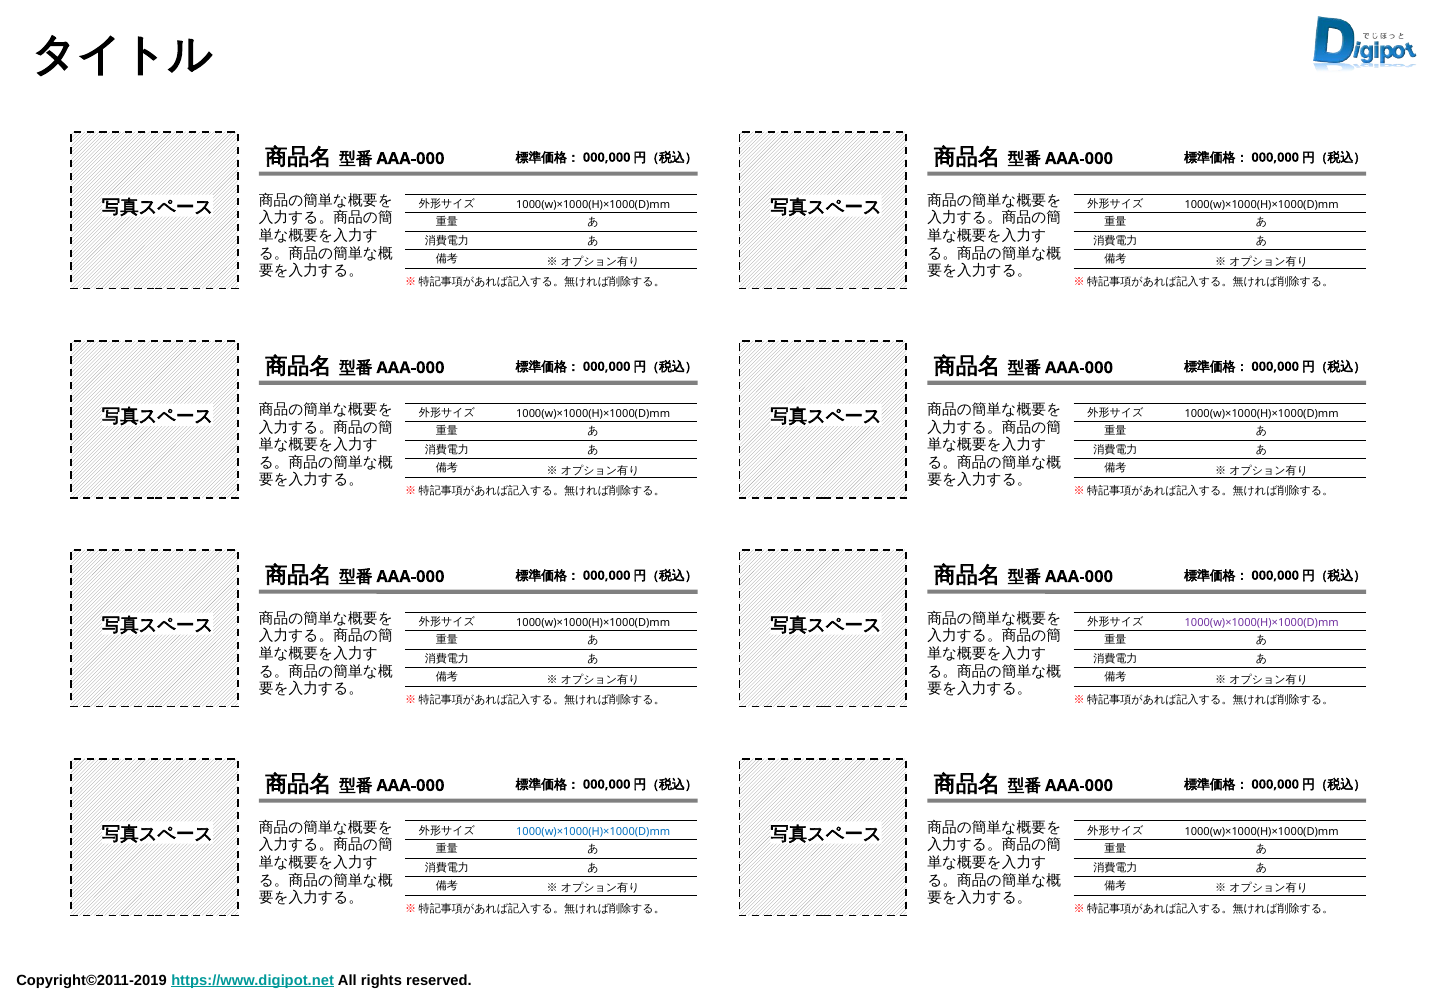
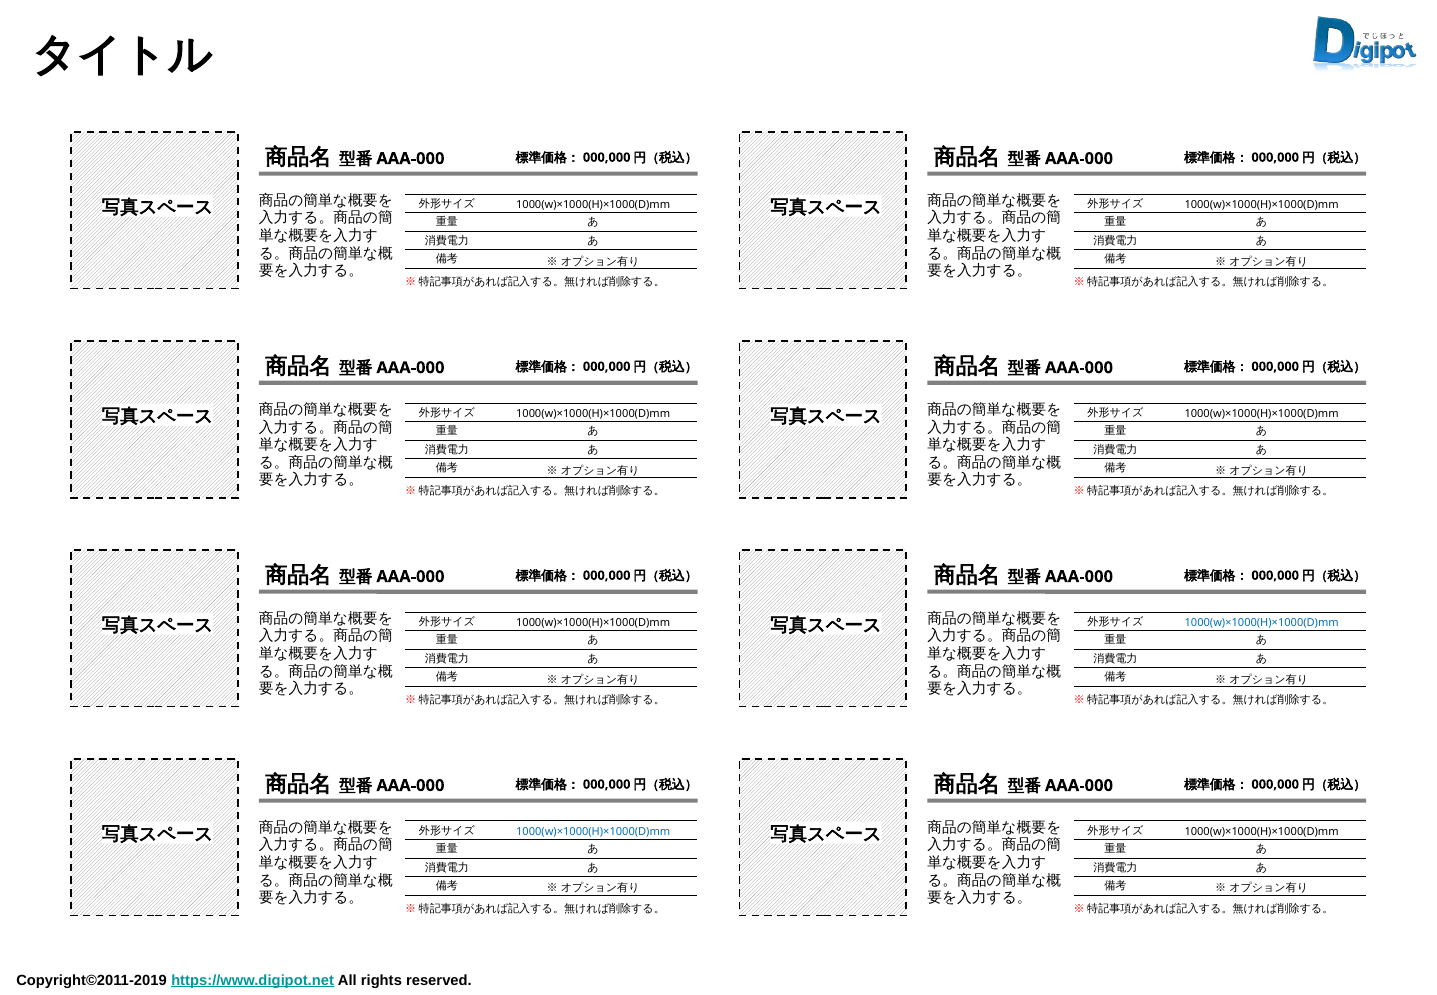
1000(w)×1000(H)×1000(D)mm colour: purple -> blue (1262, 623)
